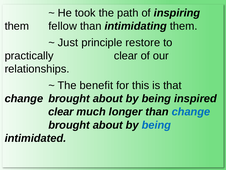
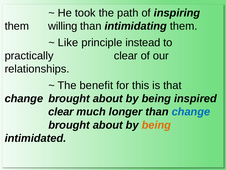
fellow: fellow -> willing (63, 26)
Just: Just -> Like (68, 42)
restore: restore -> instead (143, 42)
being colour: blue -> orange (156, 125)
